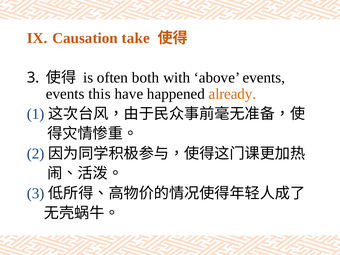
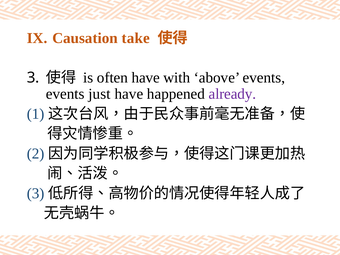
often both: both -> have (146, 78)
this: this -> just (100, 94)
already colour: orange -> purple (232, 94)
